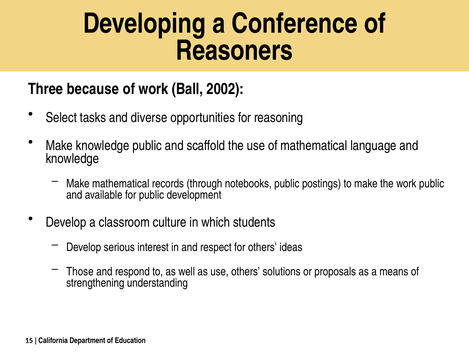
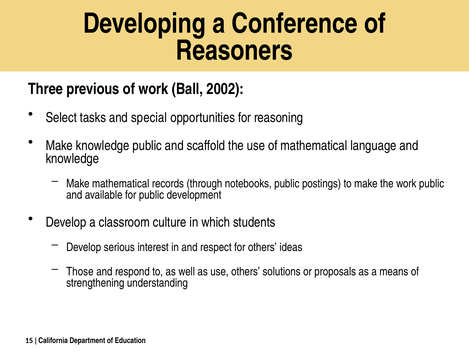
because: because -> previous (93, 89)
diverse: diverse -> special (149, 117)
